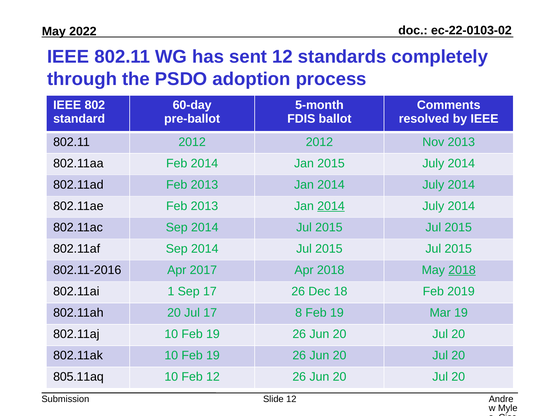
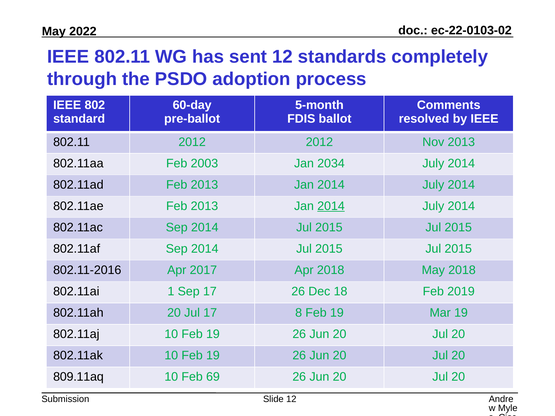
Feb 2014: 2014 -> 2003 (204, 163)
Jan 2015: 2015 -> 2034 (331, 163)
2018 underline: present -> none (462, 270)
805.11aq: 805.11aq -> 809.11aq (78, 377)
Feb 12: 12 -> 69 (213, 377)
